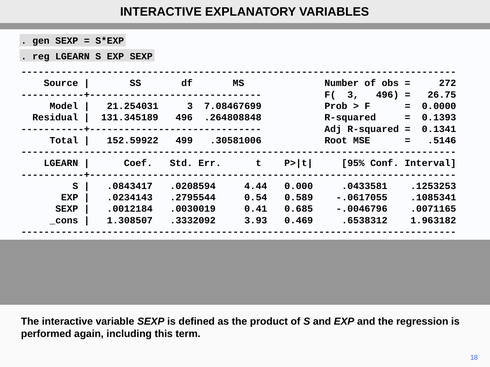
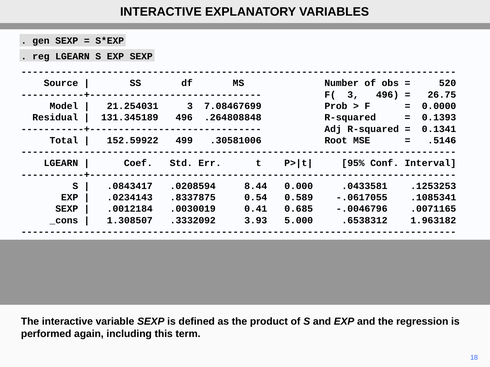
272: 272 -> 520 (448, 83)
4.44: 4.44 -> 8.44 (256, 186)
.2795544: .2795544 -> .8337875 (193, 198)
0.469: 0.469 -> 5.000 (299, 221)
